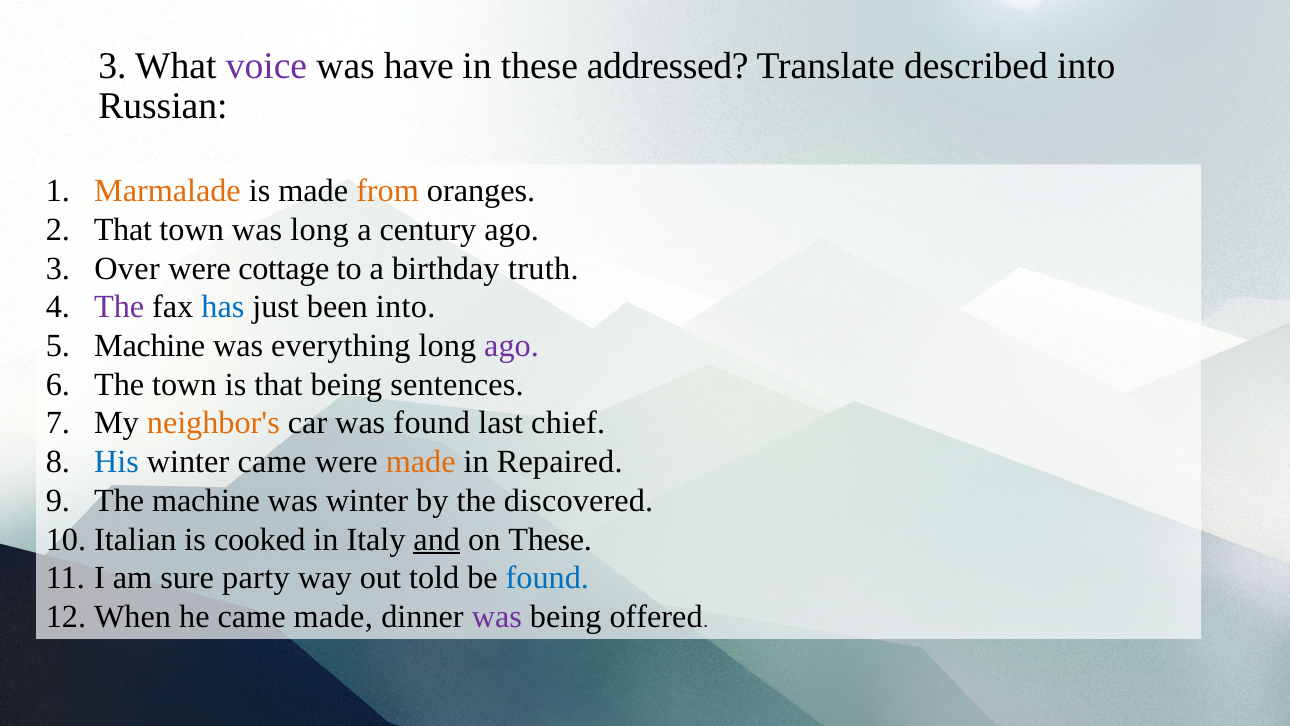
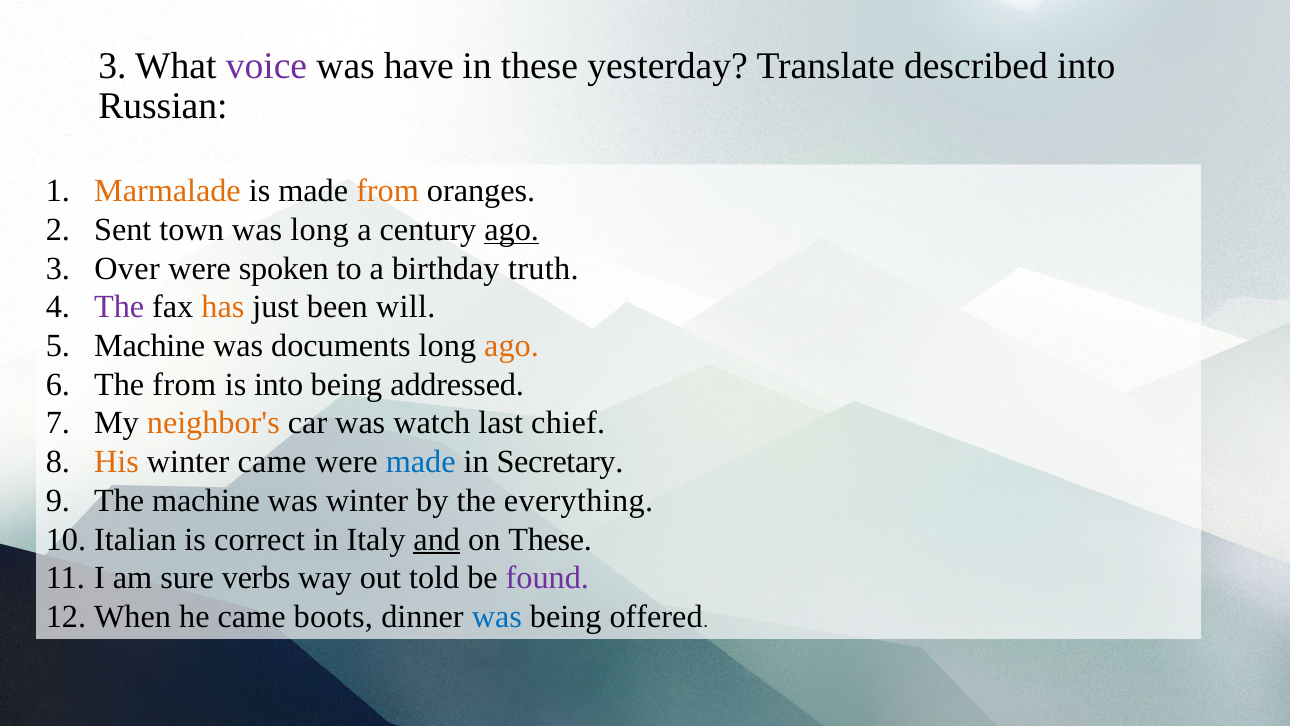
addressed: addressed -> yesterday (668, 66)
That: That -> Sent (123, 230)
ago underline: none -> present (512, 230)
cottage: cottage -> spoken (284, 268)
has colour: blue -> orange (223, 307)
been into: into -> will (406, 307)
everything: everything -> documents (341, 346)
ago colour: purple -> orange (512, 346)
The town: town -> from (184, 384)
is that: that -> into (279, 384)
sentences: sentences -> addressed (457, 384)
was found: found -> watch (432, 423)
His colour: blue -> orange (117, 462)
made colour: orange -> blue (421, 462)
Repaired: Repaired -> Secretary (560, 462)
discovered: discovered -> everything (579, 500)
cooked: cooked -> correct (260, 539)
party: party -> verbs (256, 578)
found colour: blue -> purple (547, 578)
came made: made -> boots (333, 617)
was colour: purple -> blue (497, 617)
